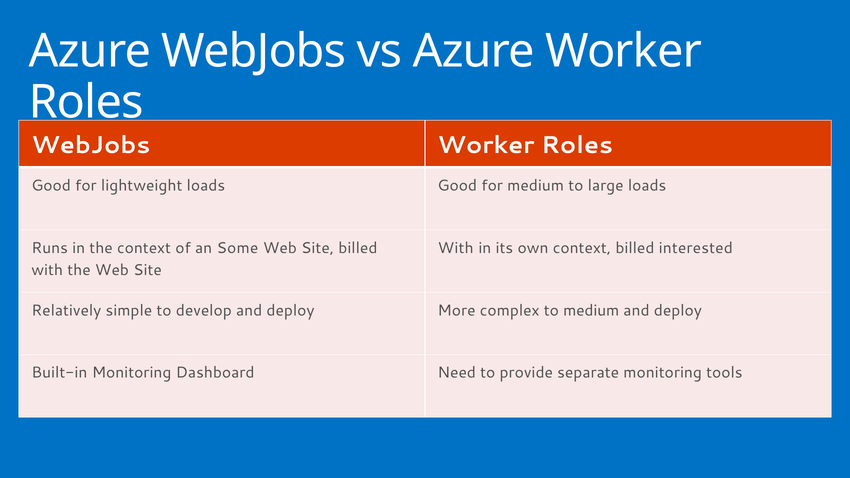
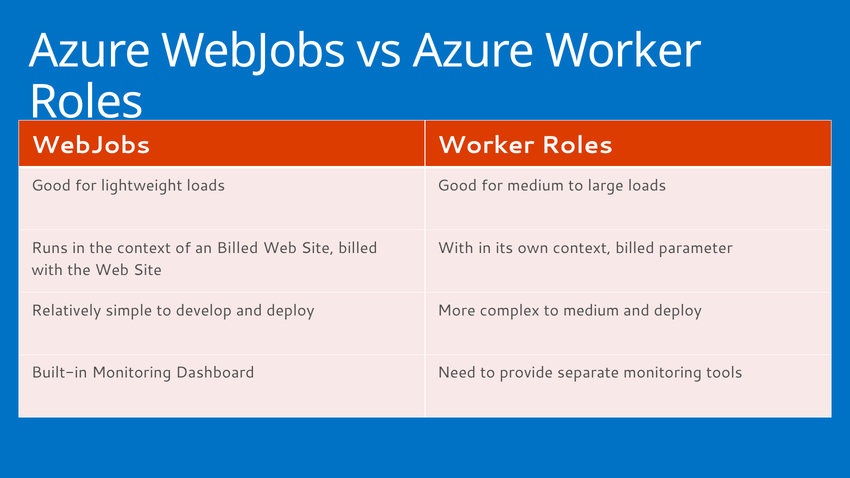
an Some: Some -> Billed (237, 248)
interested: interested -> parameter (696, 248)
